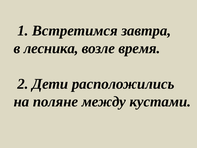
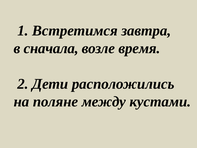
лесника: лесника -> сначала (51, 48)
